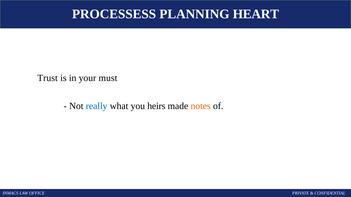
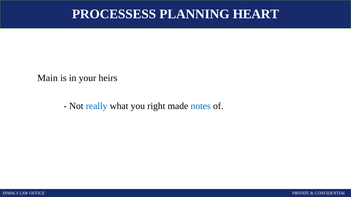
Trust: Trust -> Main (48, 78)
must: must -> heirs (108, 78)
heirs: heirs -> right (156, 106)
notes colour: orange -> blue (201, 106)
